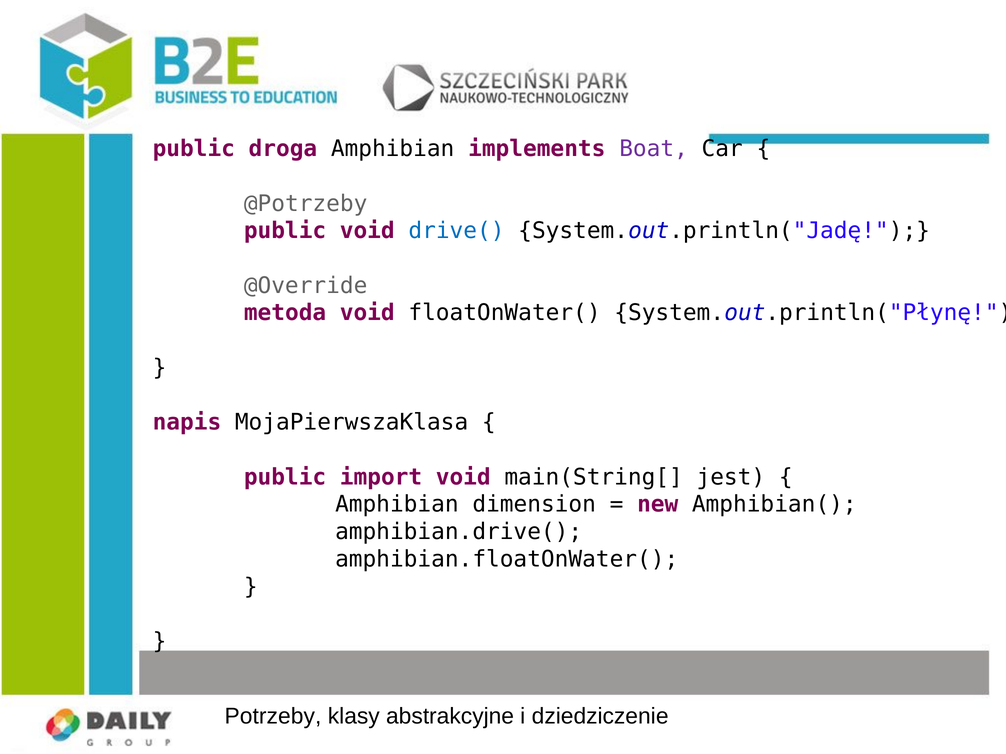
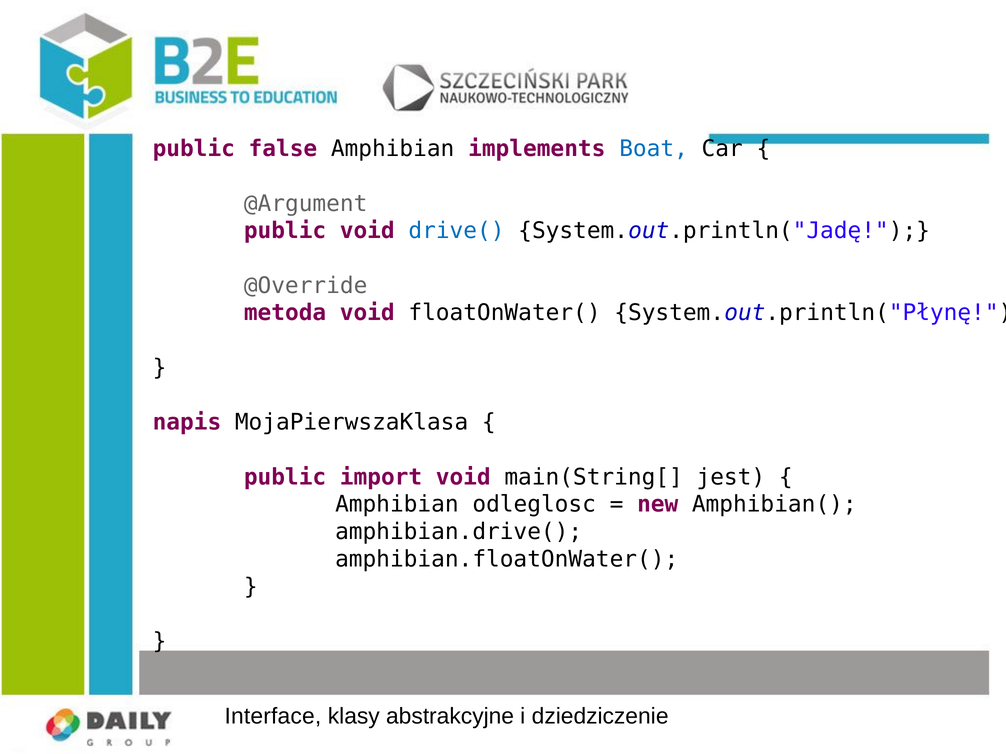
droga: droga -> false (283, 149)
Boat colour: purple -> blue (654, 149)
@Potrzeby: @Potrzeby -> @Argument (306, 204)
dimension: dimension -> odleglosc (534, 505)
Potrzeby: Potrzeby -> Interface (273, 717)
